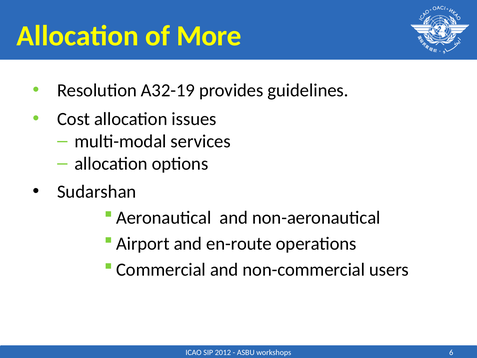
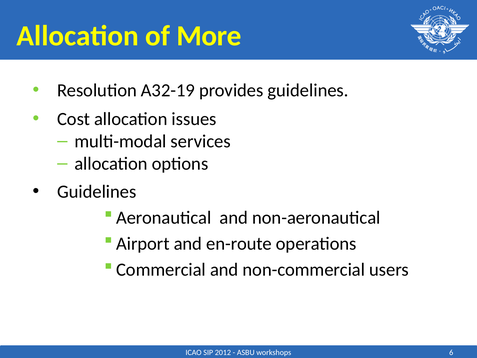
Sudarshan: Sudarshan -> Guidelines (97, 191)
